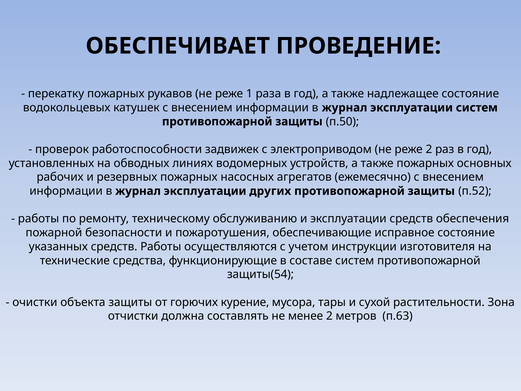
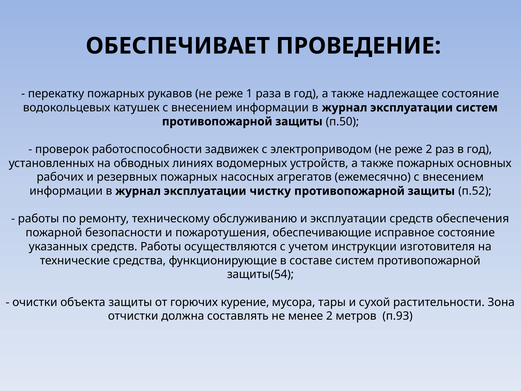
других: других -> чистку (270, 191)
п.63: п.63 -> п.93 (398, 316)
